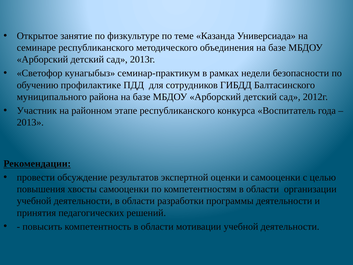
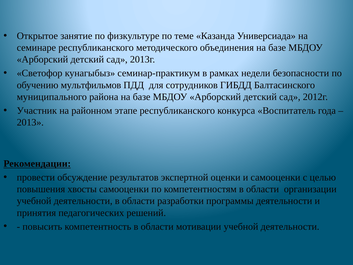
профилактике: профилактике -> мультфильмов (91, 85)
